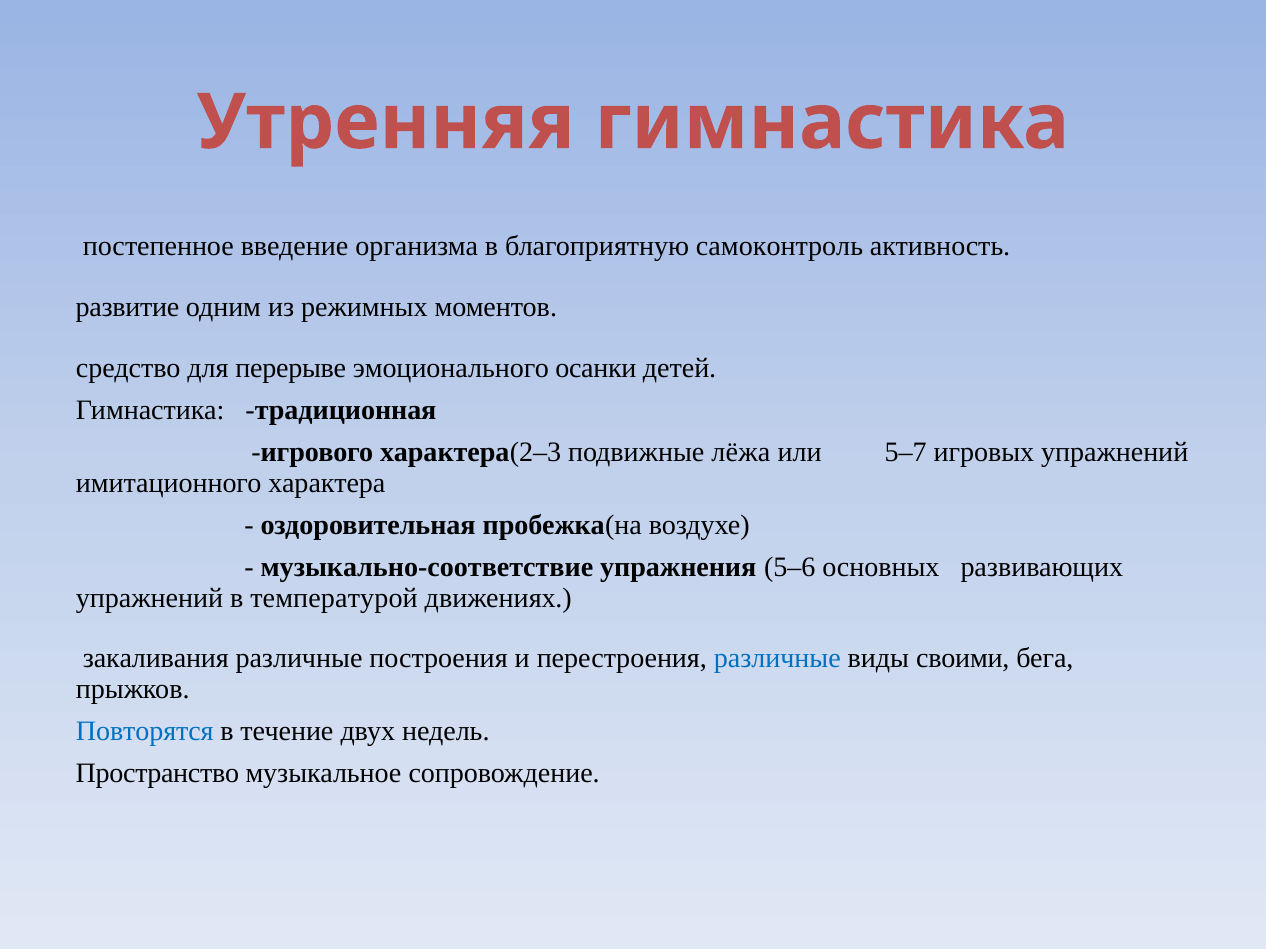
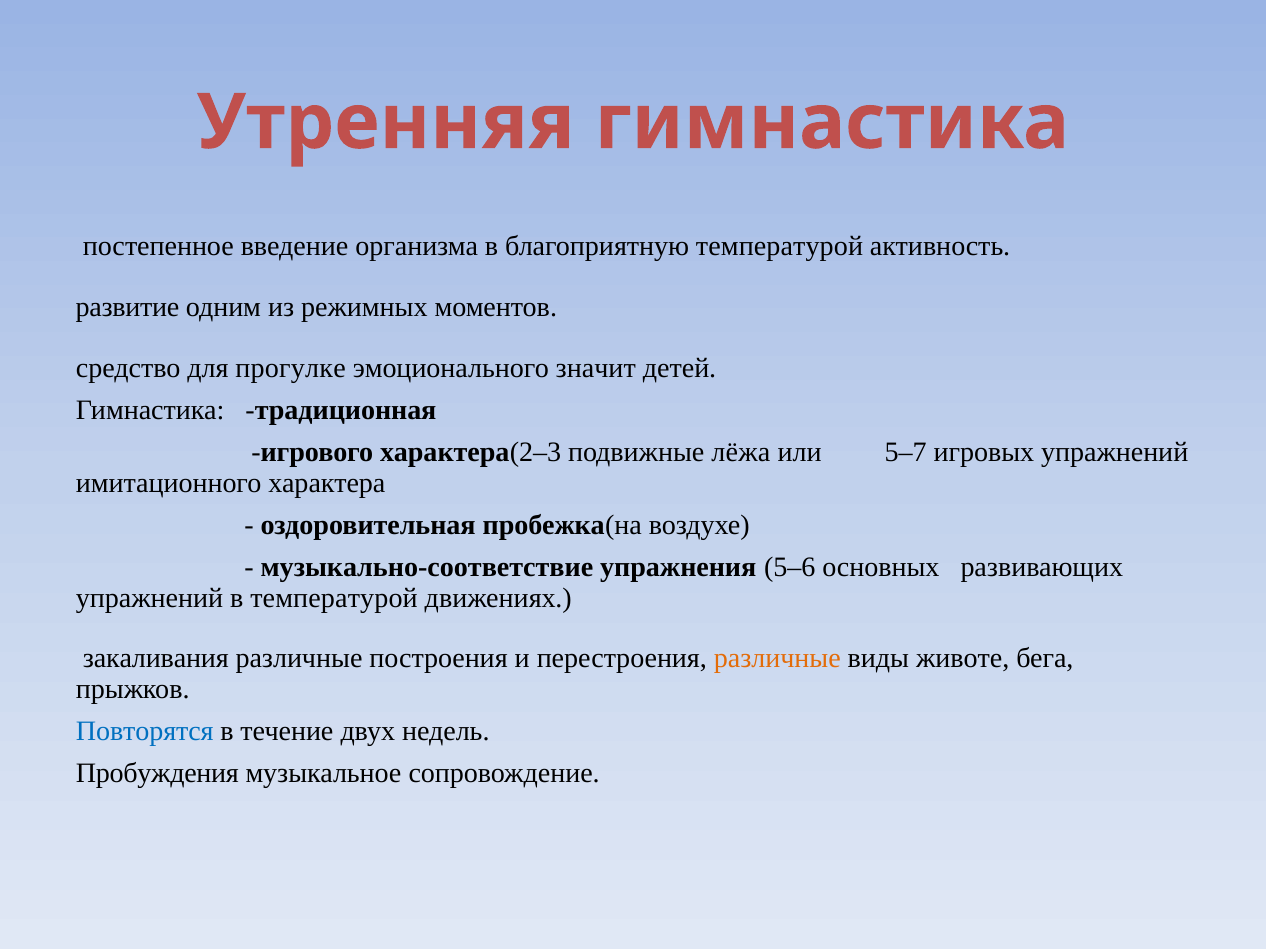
благоприятную самоконтроль: самоконтроль -> температурой (780, 247)
перерыве: перерыве -> прогулке (291, 368)
осанки: осанки -> значит (596, 368)
различные colour: blue -> orange (777, 659)
своими: своими -> животе (963, 659)
Пространство: Пространство -> Пробуждения (157, 774)
